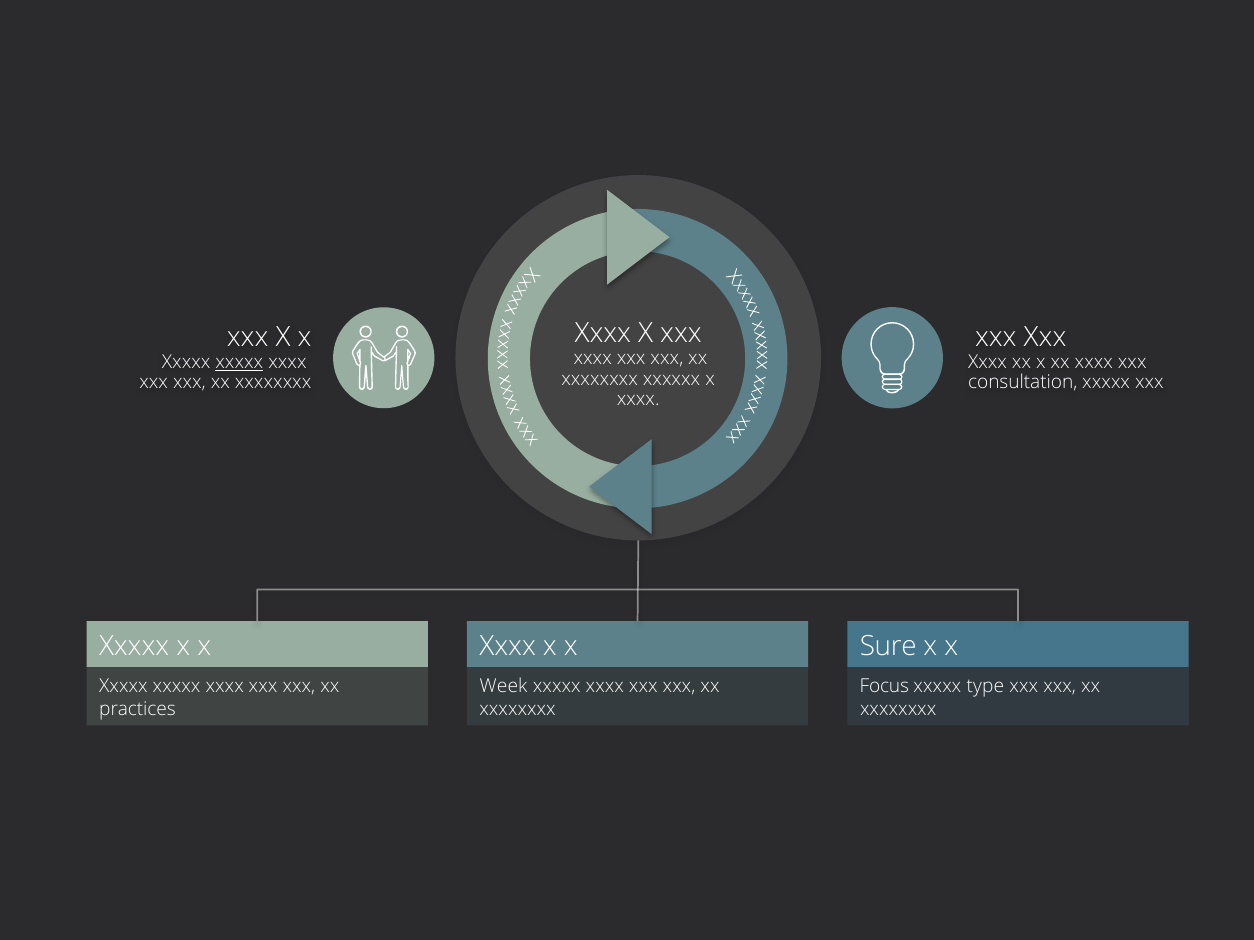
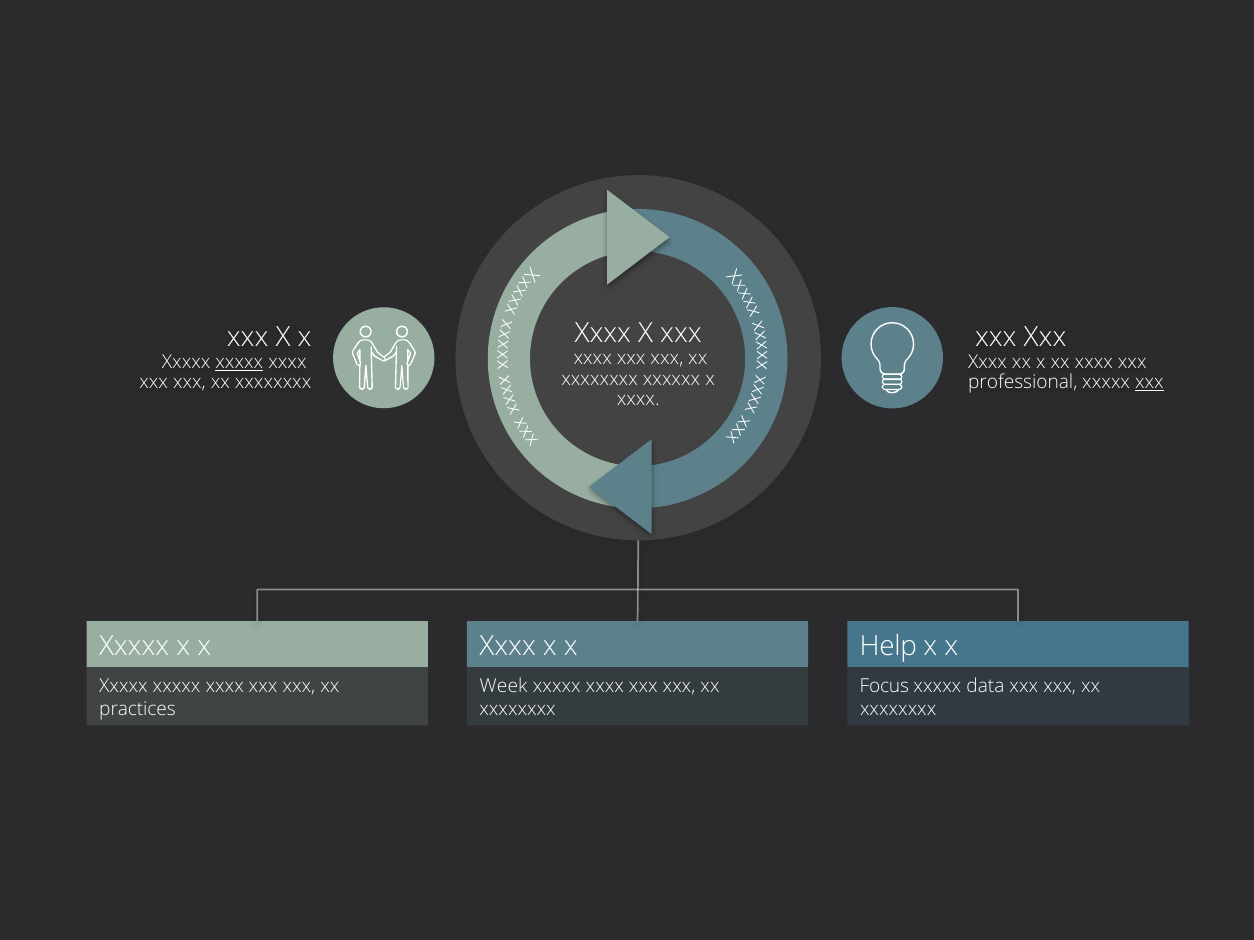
consultation: consultation -> professional (1023, 383)
xxx underline: none -> present (1149, 383)
Sure: Sure -> Help (888, 646)
type: type -> data (985, 686)
